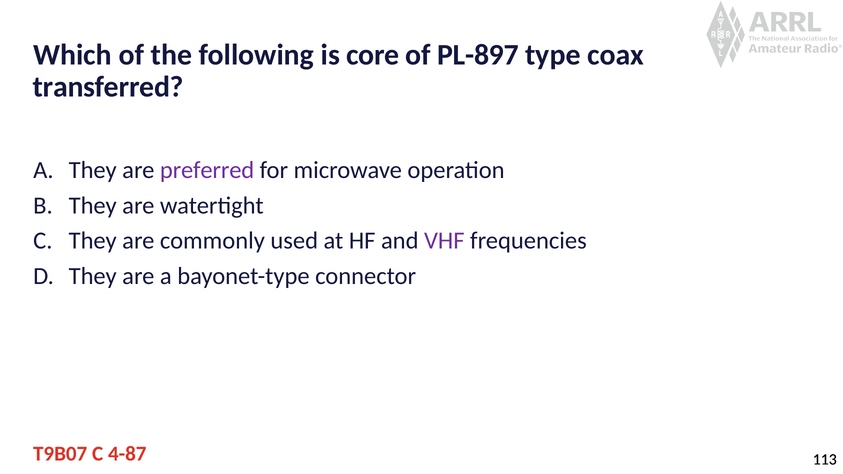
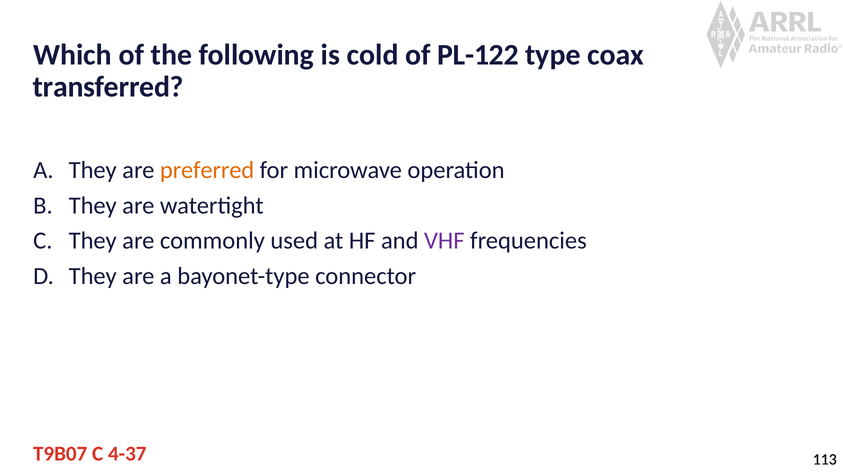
core: core -> cold (373, 55)
PL-897: PL-897 -> PL-122 (478, 55)
preferred colour: purple -> orange (207, 170)
4-87: 4-87 -> 4-37 (127, 454)
